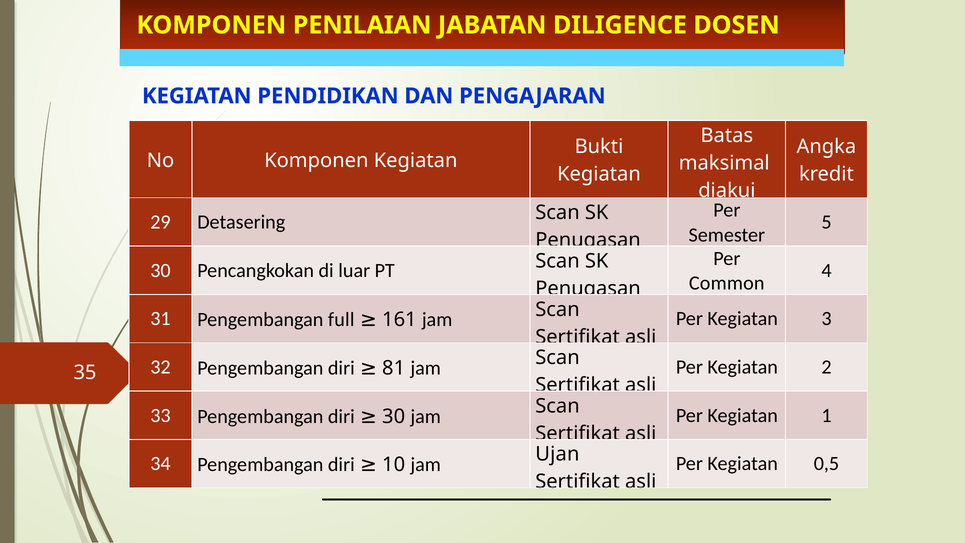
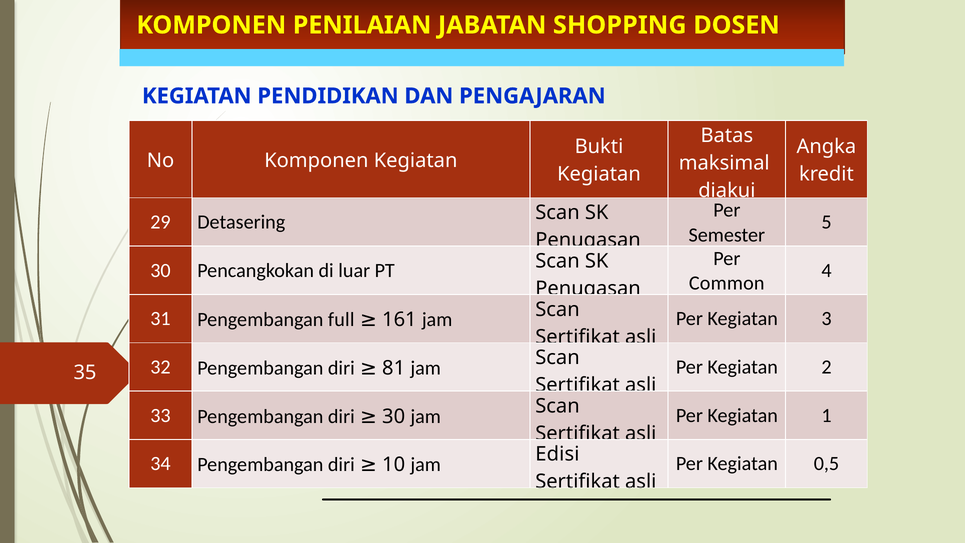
DILIGENCE: DILIGENCE -> SHOPPING (620, 25)
Ujan: Ujan -> Edisi (557, 454)
